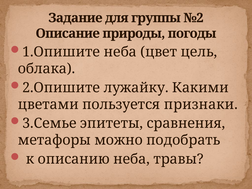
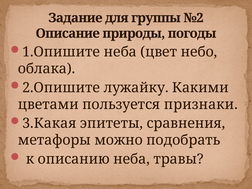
цель: цель -> небо (199, 52)
3.Семье: 3.Семье -> 3.Какая (49, 123)
